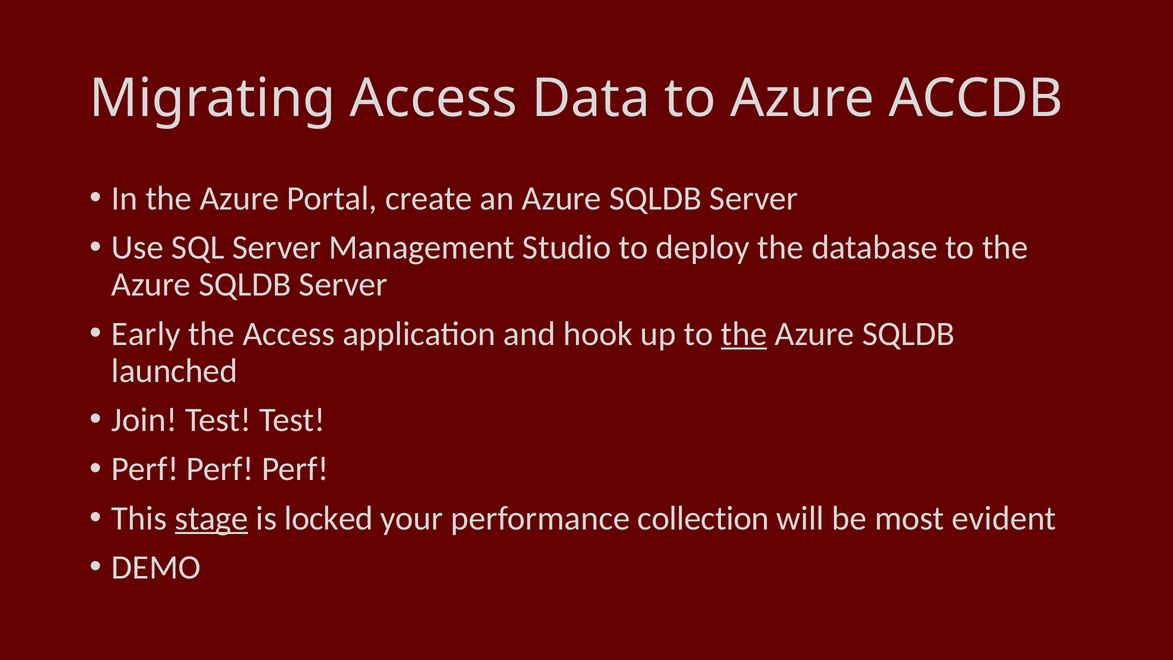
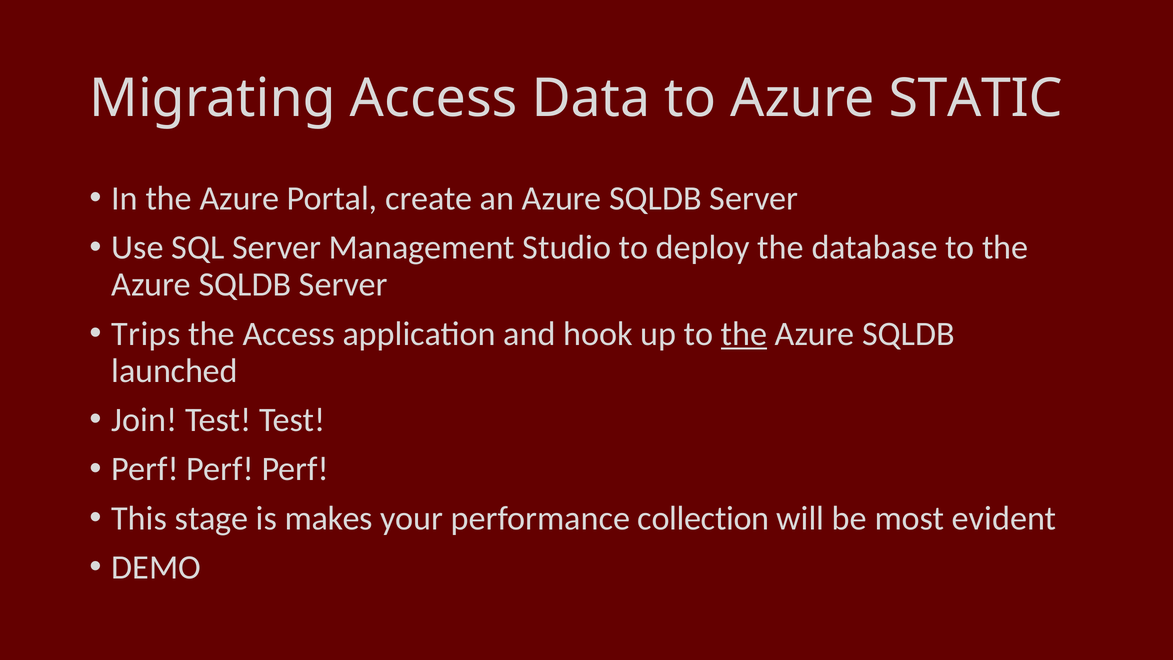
ACCDB: ACCDB -> STATIC (976, 99)
Early: Early -> Trips (146, 334)
stage underline: present -> none (212, 518)
locked: locked -> makes (329, 518)
